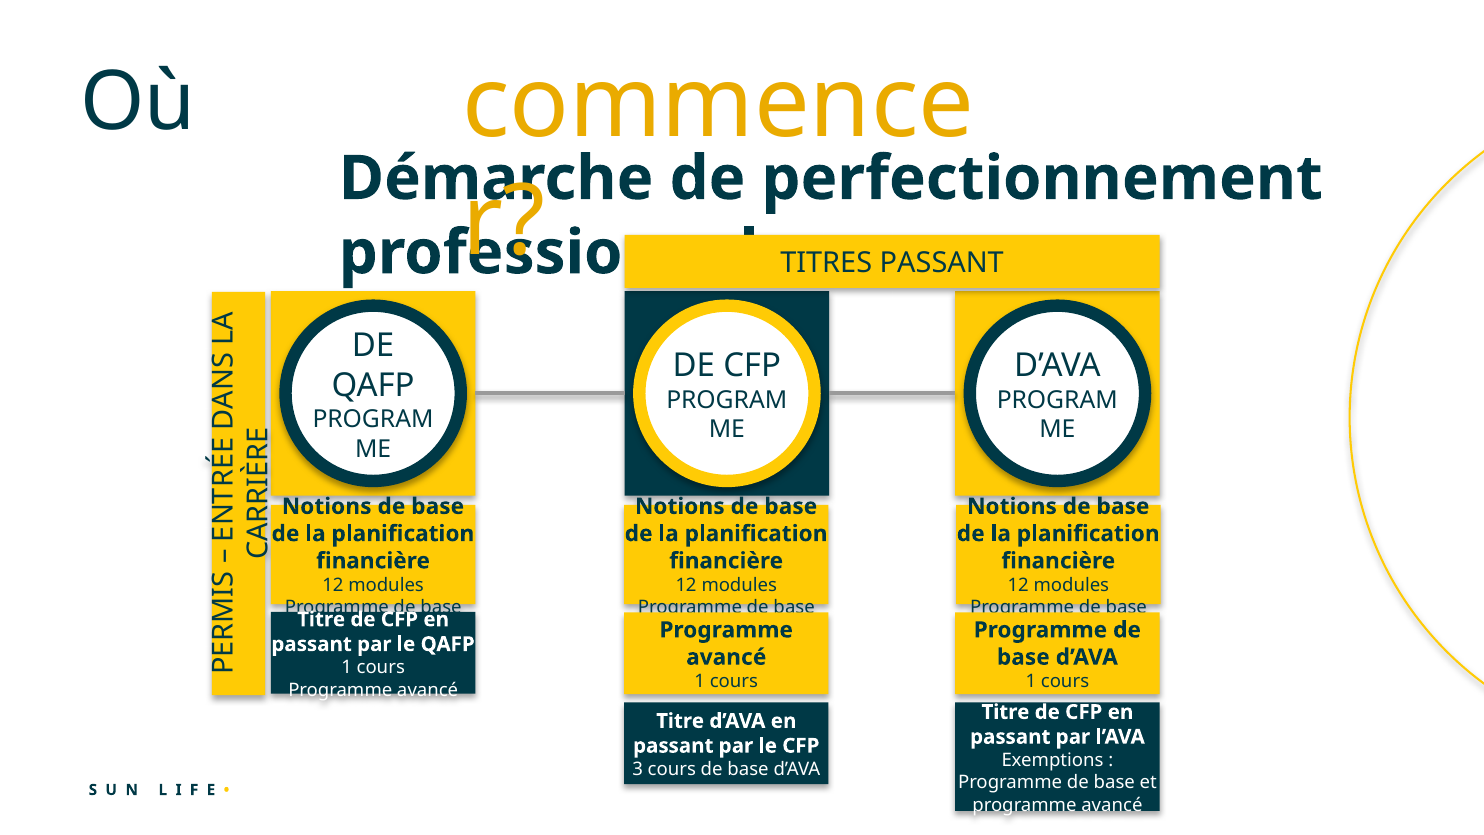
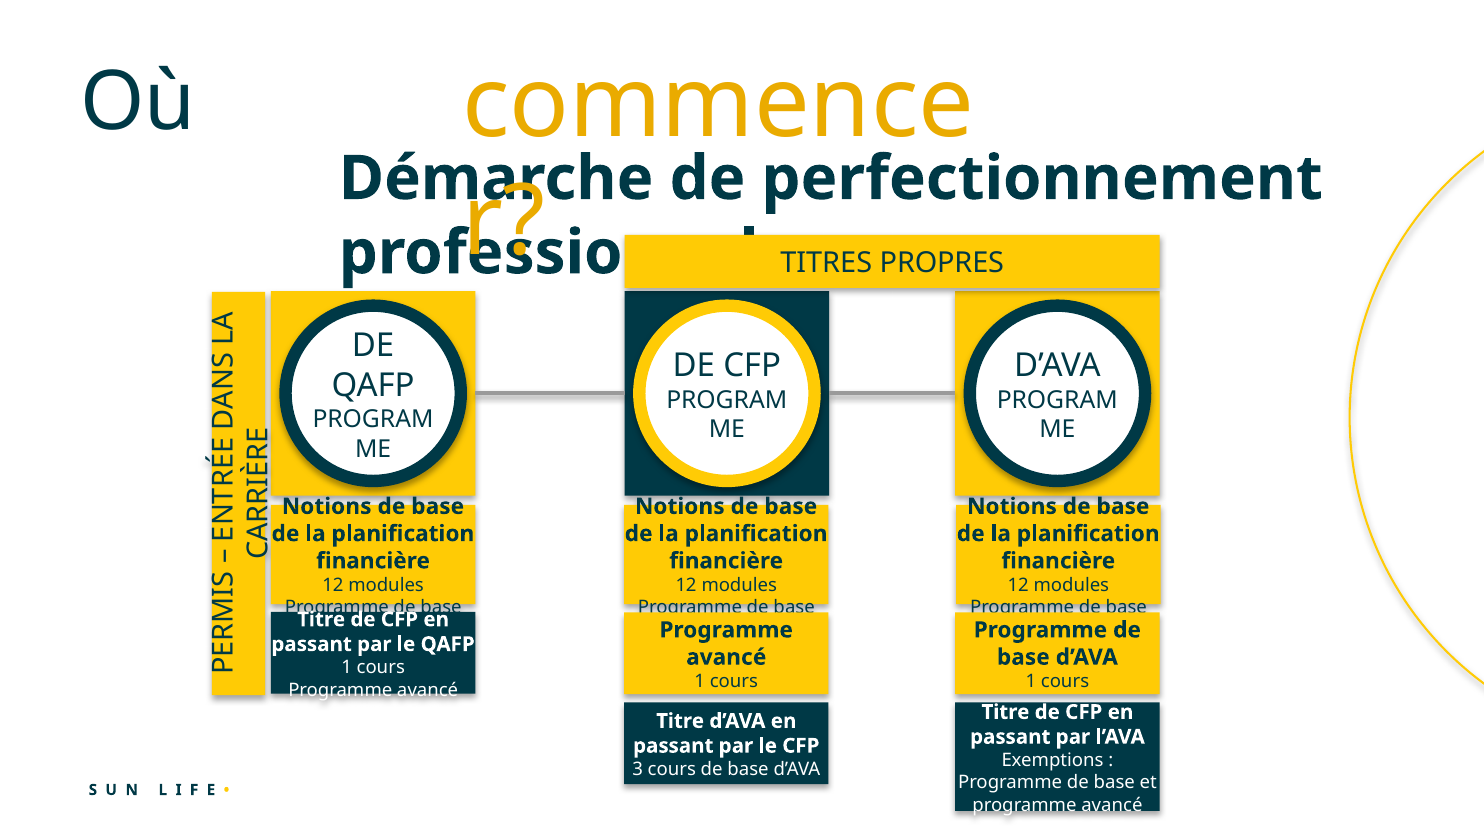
TITRES PASSANT: PASSANT -> PROPRES (942, 263)
